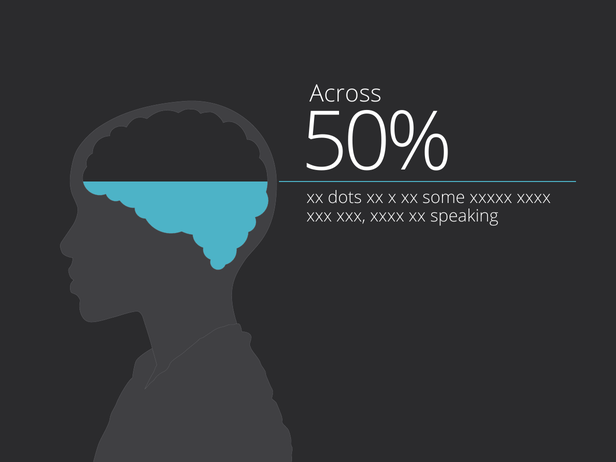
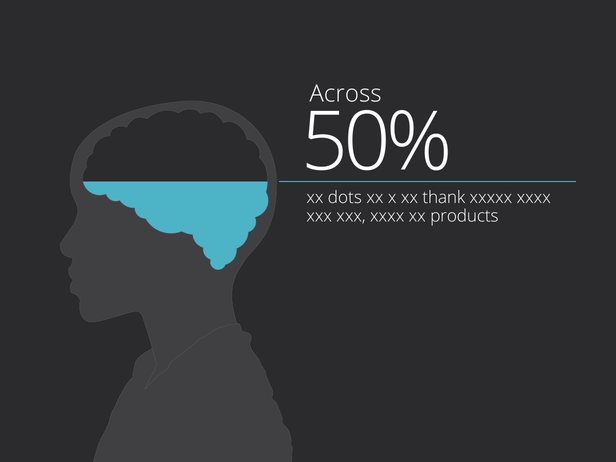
some: some -> thank (444, 198)
speaking: speaking -> products (464, 216)
